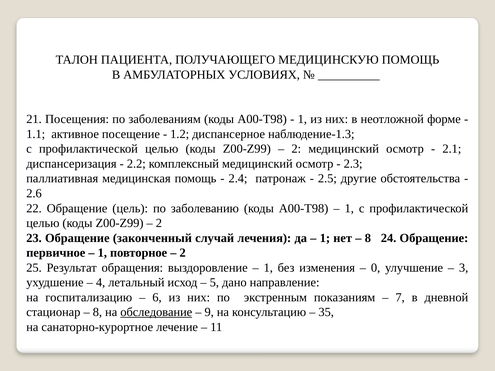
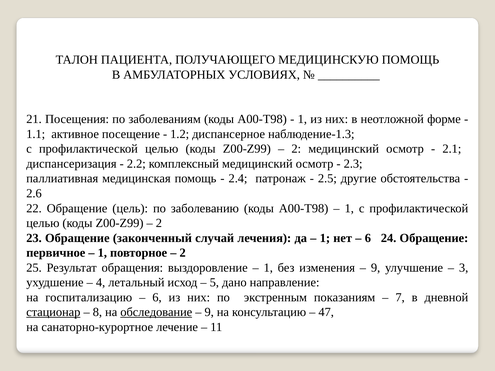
8: 8 -> 6 (368, 238)
0: 0 -> 9 (376, 268)
стационар underline: none -> present (53, 312)
35: 35 -> 47 (326, 312)
